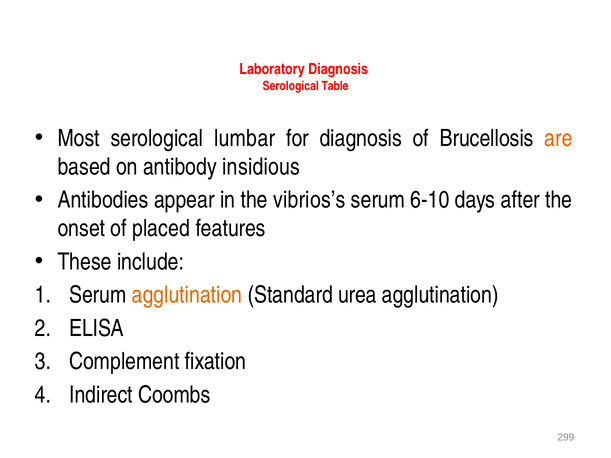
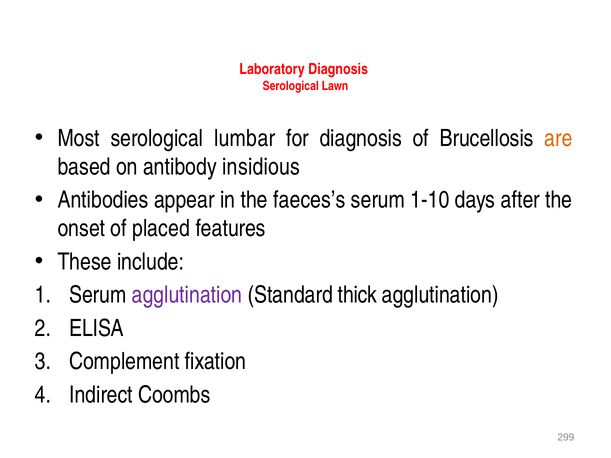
Table: Table -> Lawn (335, 86)
vibrios’s: vibrios’s -> faeces’s (309, 200)
6-10: 6-10 -> 1-10 (430, 200)
agglutination colour: orange -> purple (187, 295)
urea: urea -> thick (357, 295)
